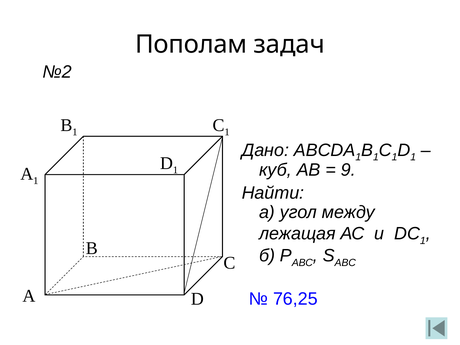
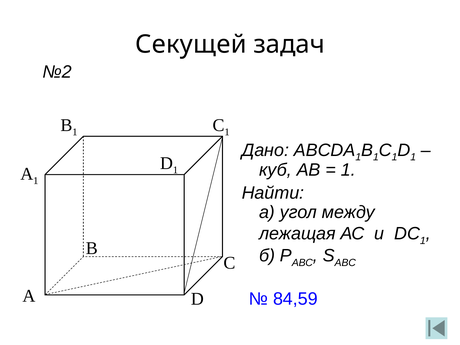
Пополам: Пополам -> Секущей (191, 44)
9: 9 -> 1 (348, 170)
76,25: 76,25 -> 84,59 (295, 299)
